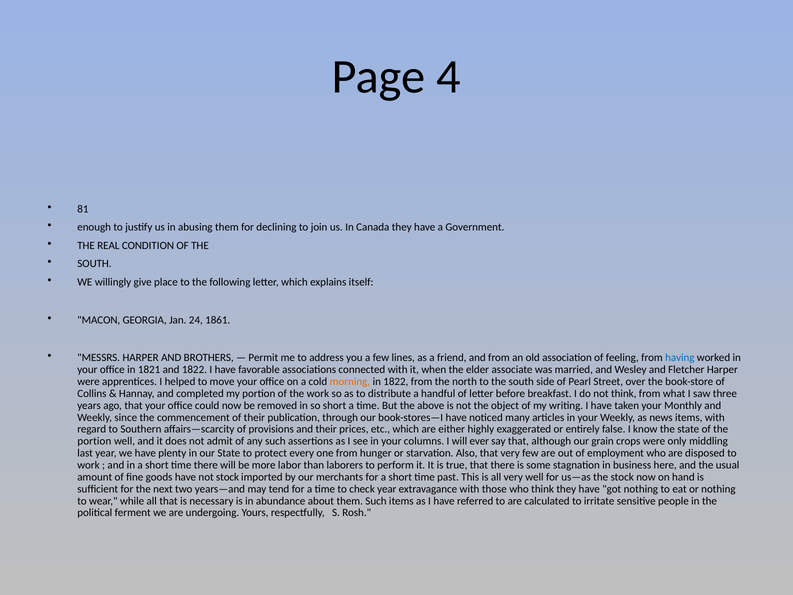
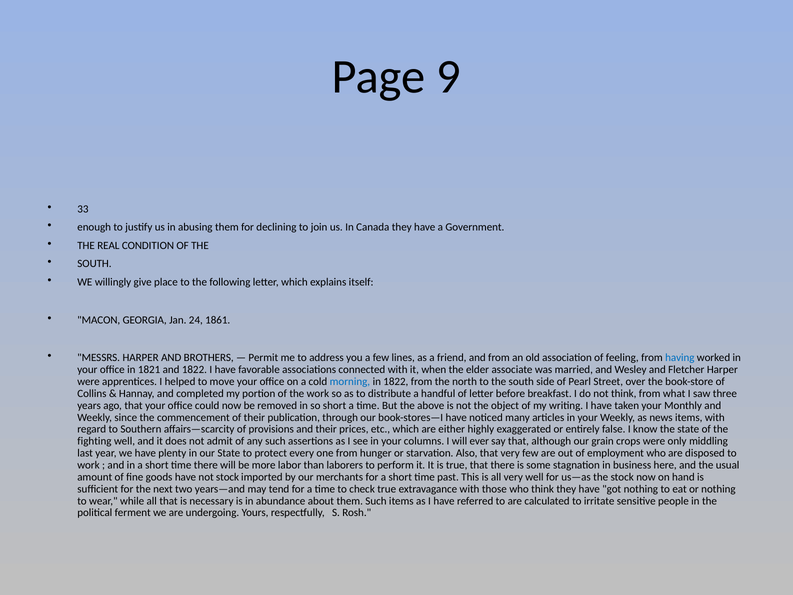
4: 4 -> 9 (449, 77)
81: 81 -> 33 (83, 209)
morning colour: orange -> blue (350, 381)
portion: portion -> fighting (94, 441)
check year: year -> true (387, 489)
